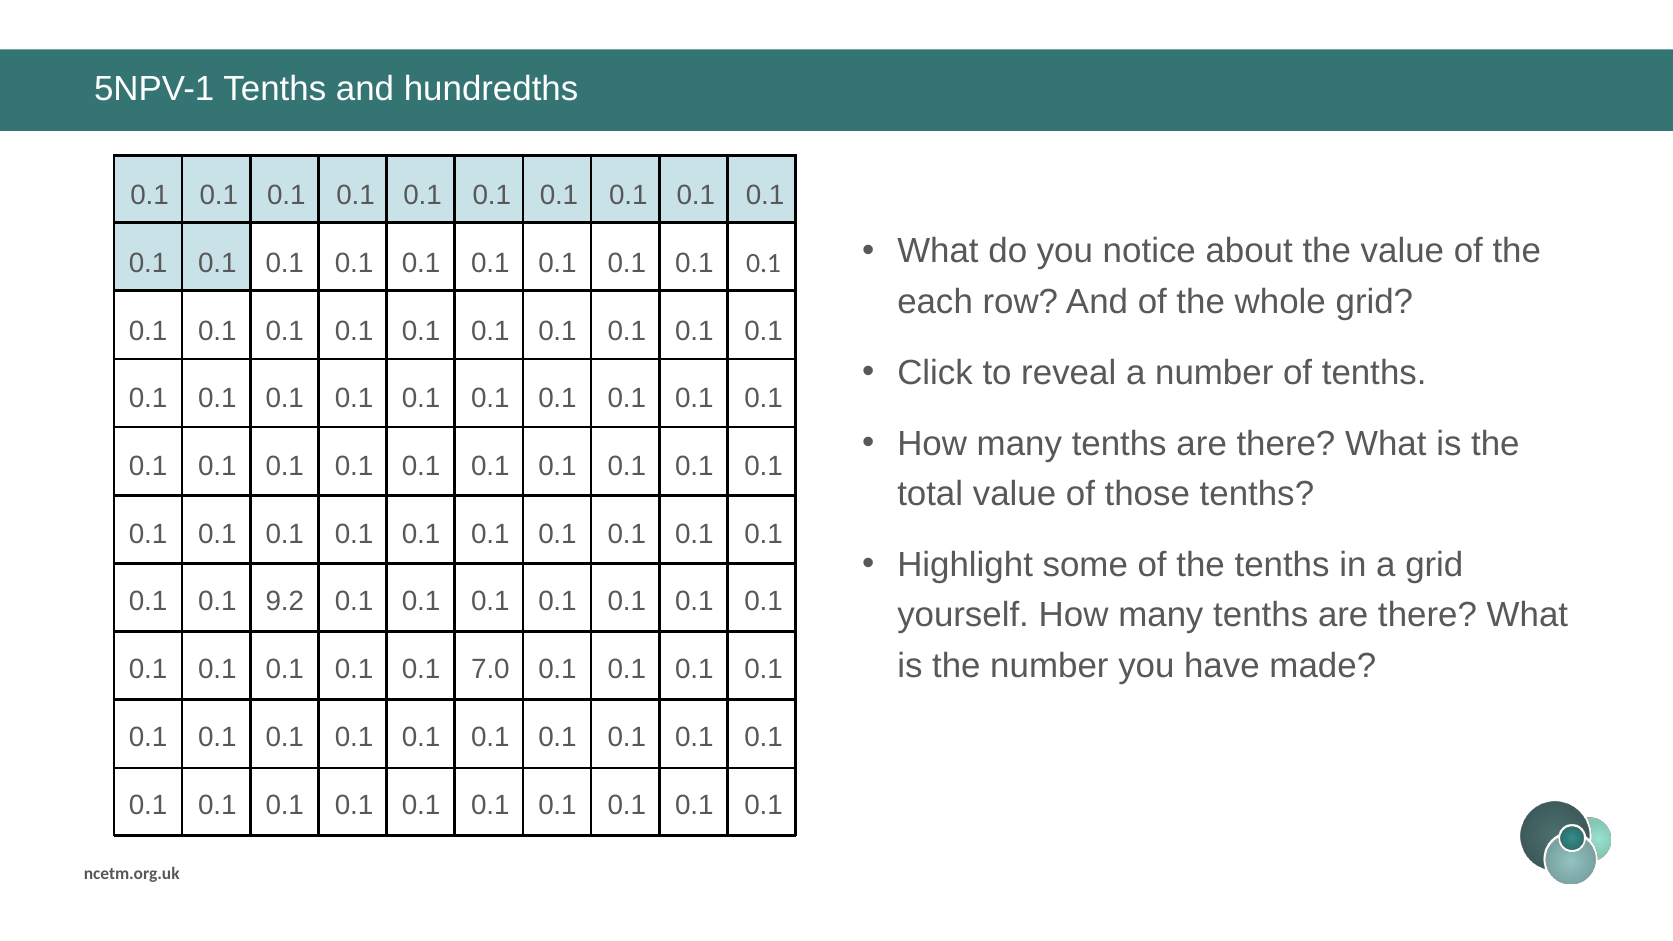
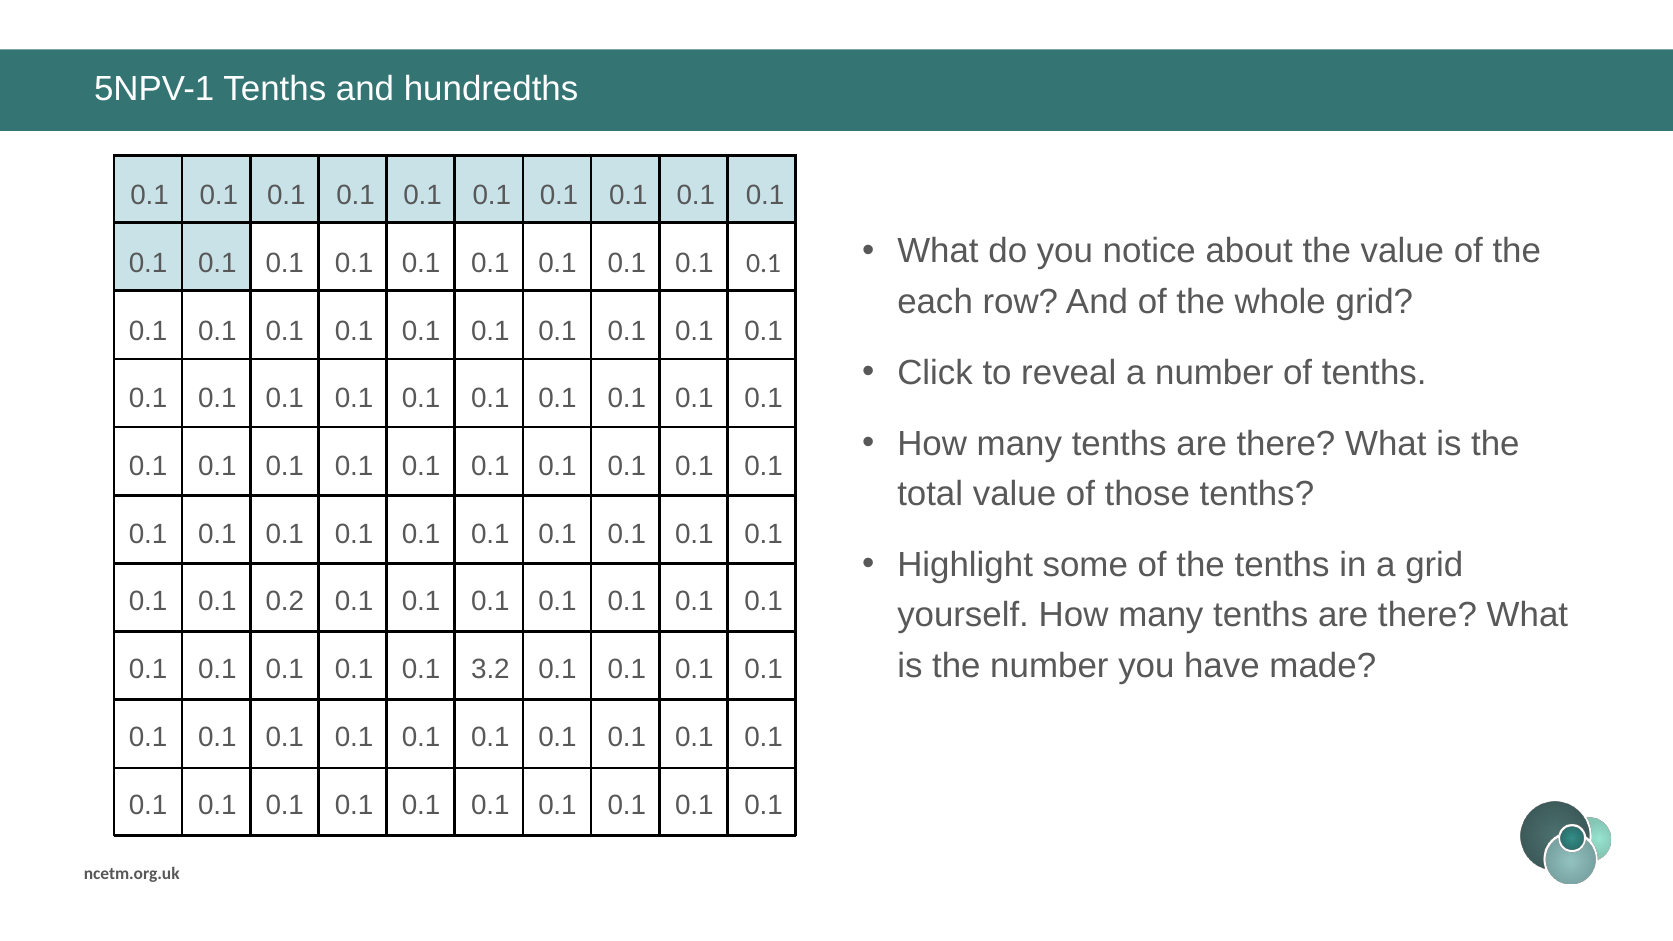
9.2: 9.2 -> 0.2 (285, 602)
7.0: 7.0 -> 3.2 (490, 670)
